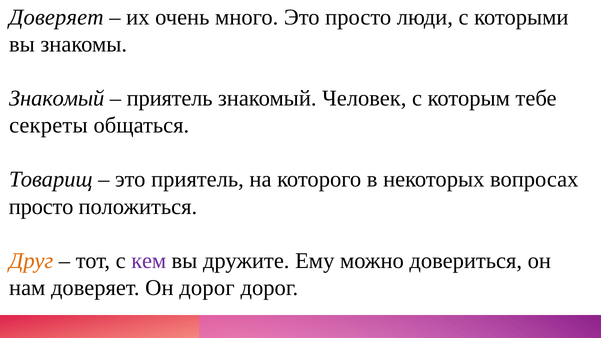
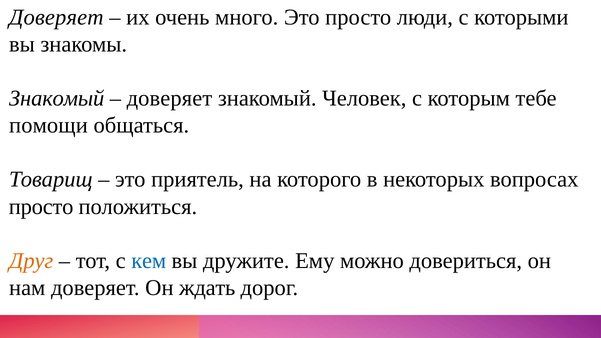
приятель: приятель -> доверяет (169, 98)
секреты: секреты -> помощи (48, 125)
кем colour: purple -> blue (149, 261)
Он дорог: дорог -> ждать (207, 288)
